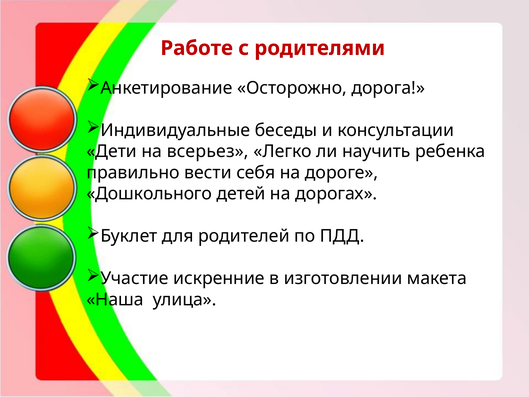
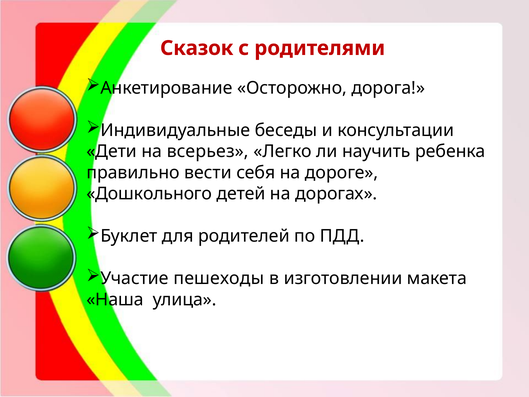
Работе: Работе -> Сказок (197, 48)
искренние: искренние -> пешеходы (219, 278)
